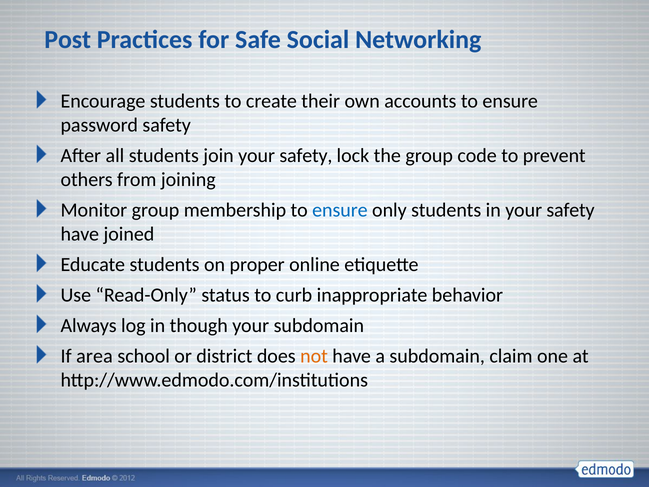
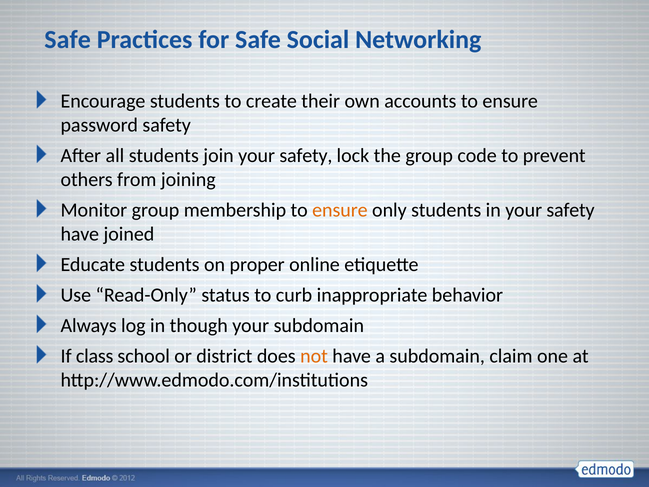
Post: Post -> Safe (68, 40)
ensure colour: blue -> orange (340, 210)
area: area -> class (95, 356)
